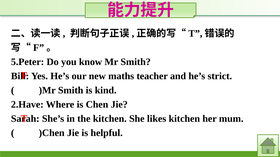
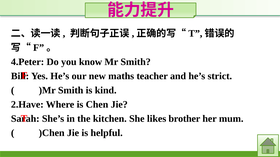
5.Peter: 5.Peter -> 4.Peter (28, 62)
likes kitchen: kitchen -> brother (184, 119)
